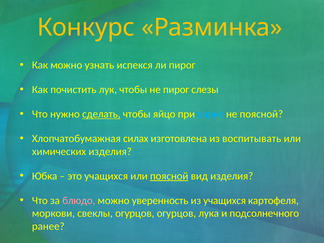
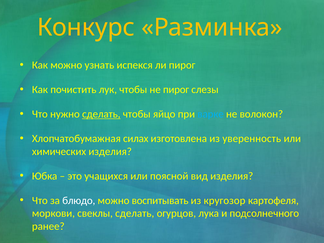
не поясной: поясной -> волокон (261, 114)
воспитывать: воспитывать -> уверенность (252, 139)
поясной underline: present -> none (169, 176)
блюдо colour: pink -> white (79, 200)
уверенность: уверенность -> воспитывать (160, 200)
из учащихся: учащихся -> кругозор (225, 200)
свеклы огурцов: огурцов -> сделать (135, 213)
